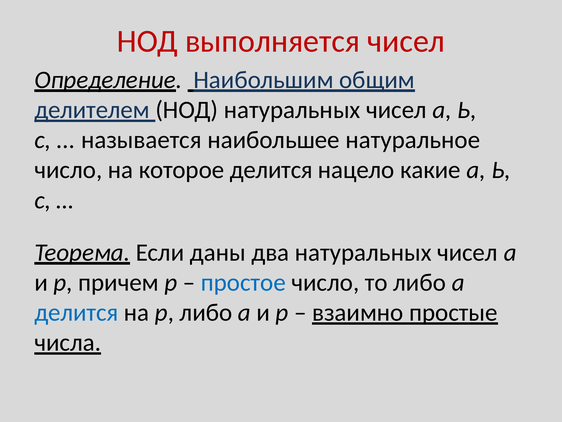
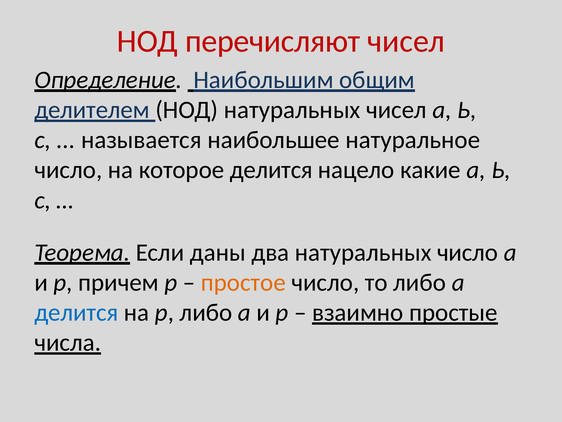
выполняется: выполняется -> перечисляют (273, 41)
два натуральных чисел: чисел -> число (468, 252)
простое colour: blue -> orange (243, 282)
